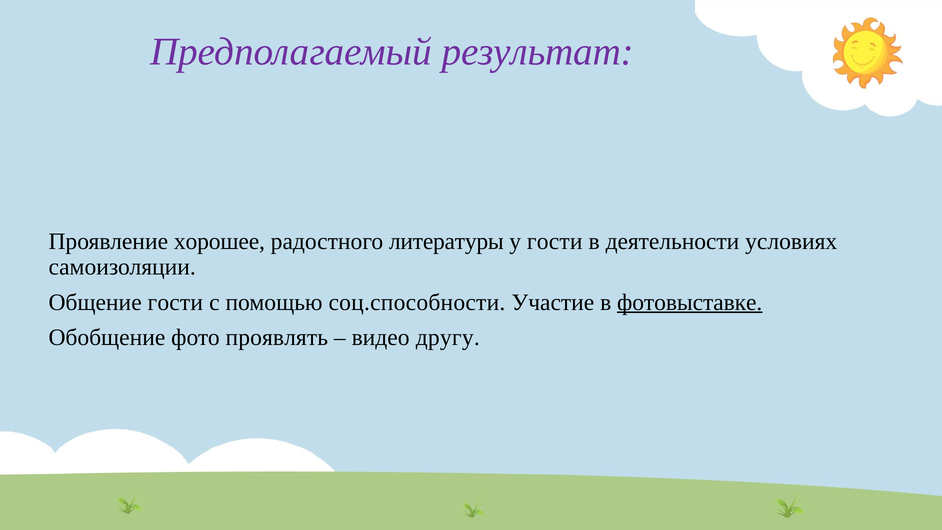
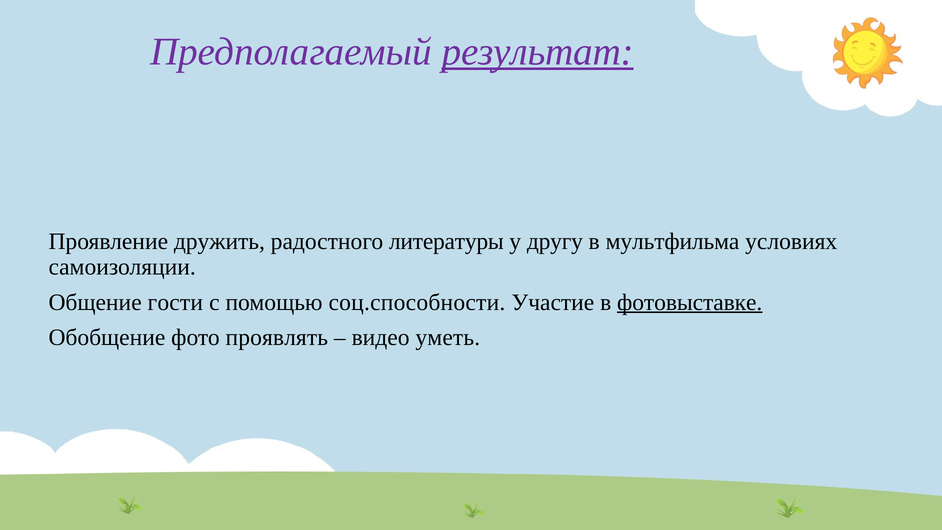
результат underline: none -> present (538, 52)
хорошее: хорошее -> дружить (219, 242)
у гости: гости -> другу (555, 242)
деятельности: деятельности -> мультфильма (673, 242)
другу: другу -> уметь (448, 337)
